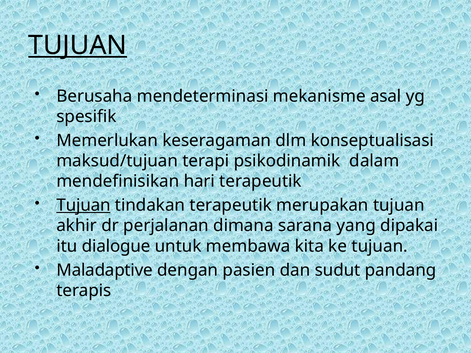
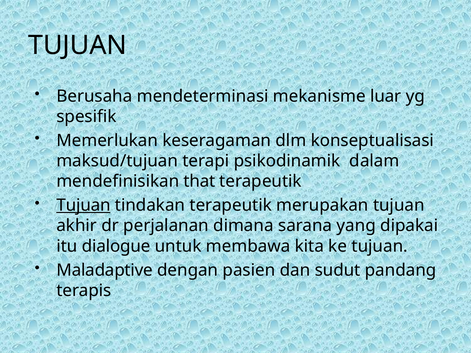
TUJUAN underline: present -> none (78, 45)
asal: asal -> luar (386, 96)
hari: hari -> that (199, 181)
